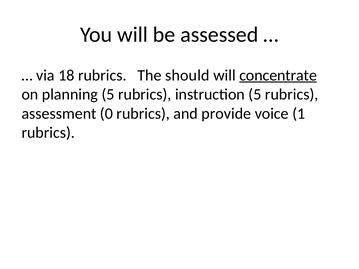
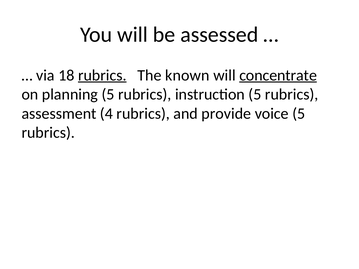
rubrics underline: none -> present (102, 75)
should: should -> known (187, 75)
0: 0 -> 4 (106, 114)
voice 1: 1 -> 5 (299, 114)
